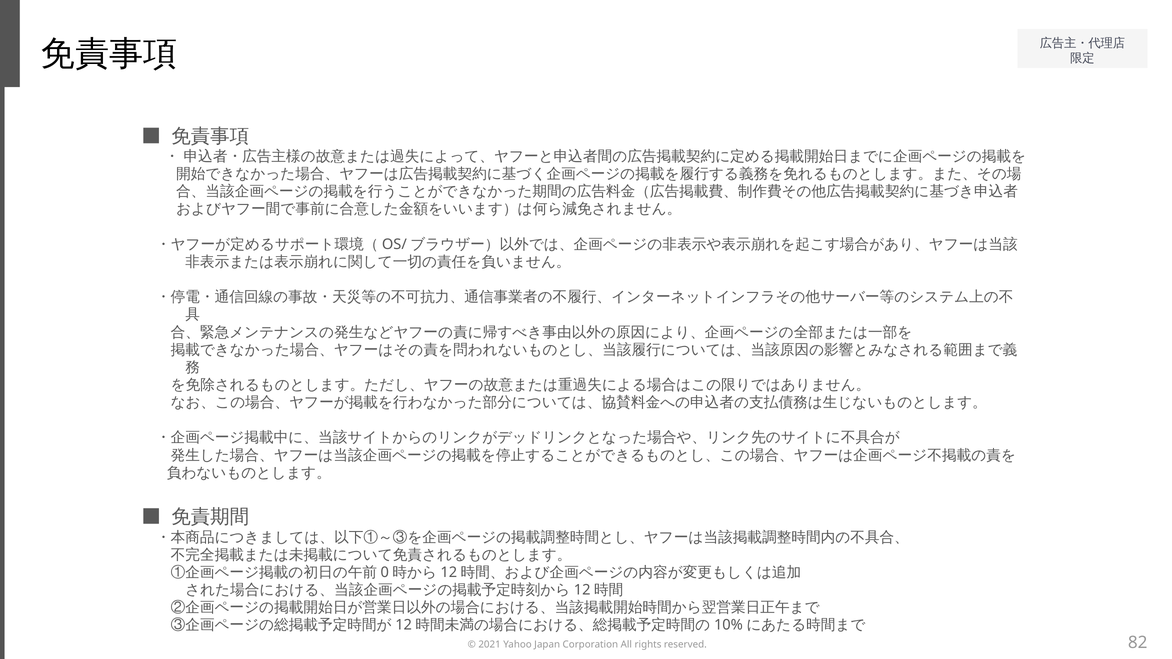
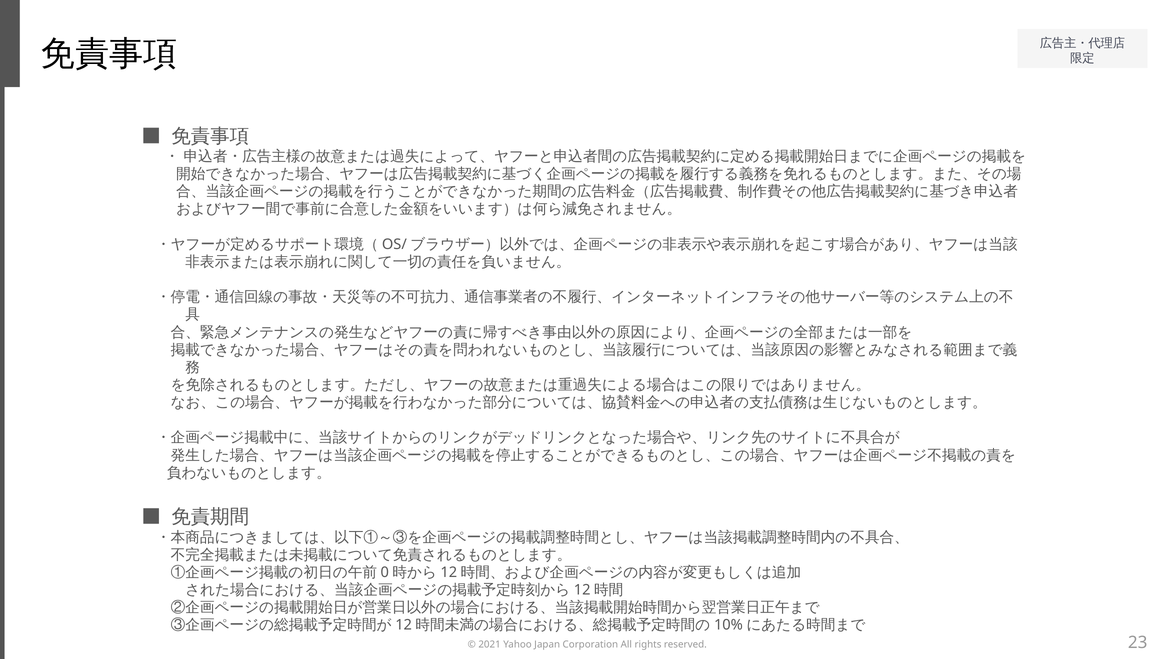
82: 82 -> 23 (1138, 643)
